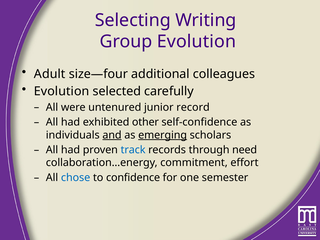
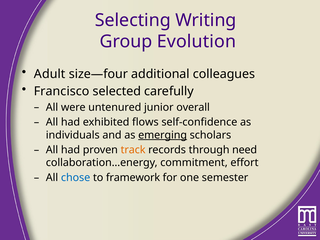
Evolution: Evolution -> Francisco (62, 91)
record: record -> overall (193, 107)
other: other -> flows (145, 122)
and underline: present -> none (112, 135)
track colour: blue -> orange (133, 150)
confidence: confidence -> framework (133, 178)
